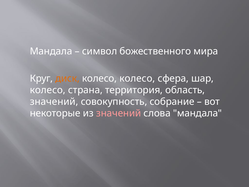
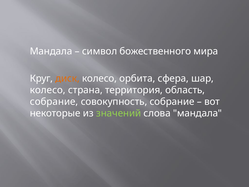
колесо колесо: колесо -> орбита (137, 78)
значений: значений -> собрание (54, 102)
значений colour: pink -> light green (119, 113)
